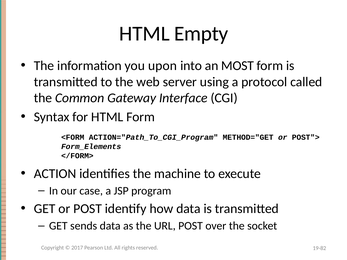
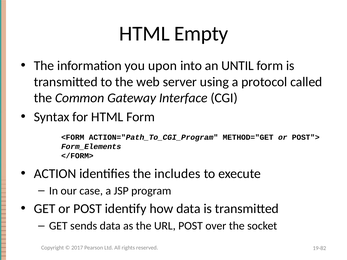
MOST: MOST -> UNTIL (238, 66)
machine: machine -> includes (177, 174)
